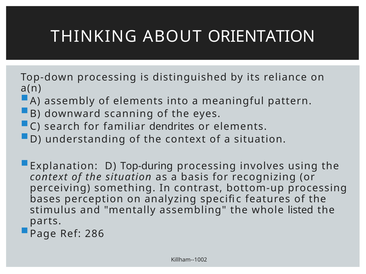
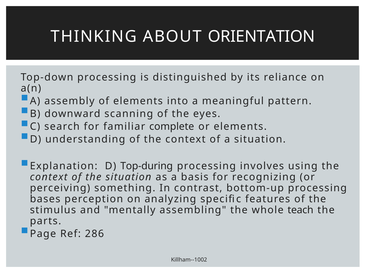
dendrites: dendrites -> complete (172, 127)
listed: listed -> teach (300, 210)
